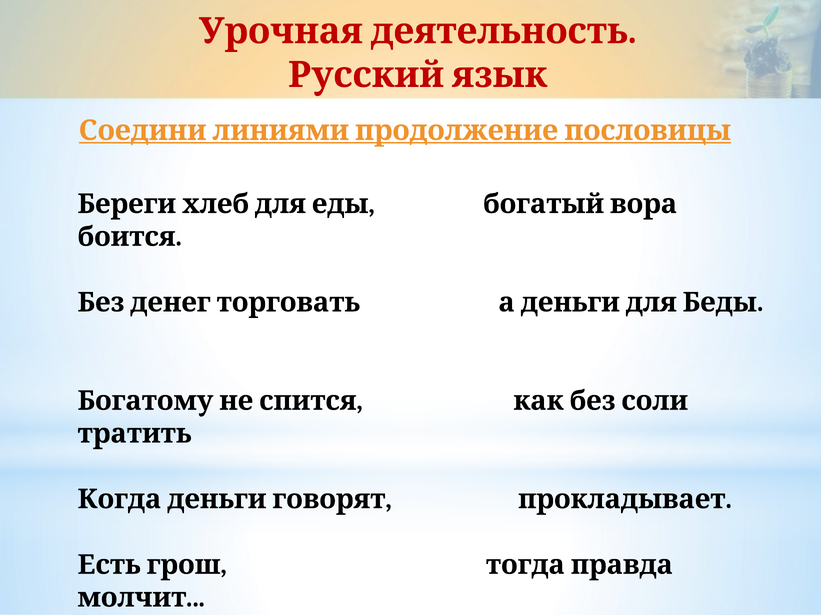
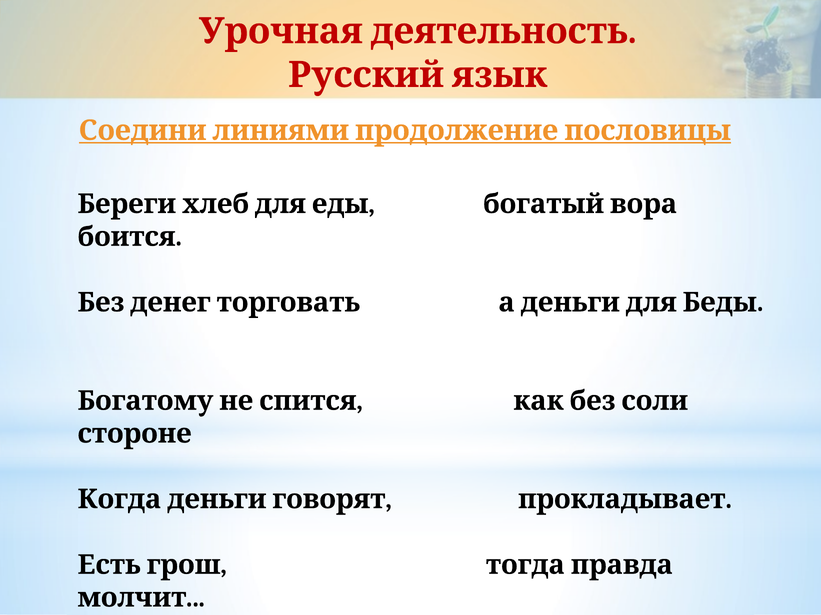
тратить: тратить -> стороне (135, 434)
